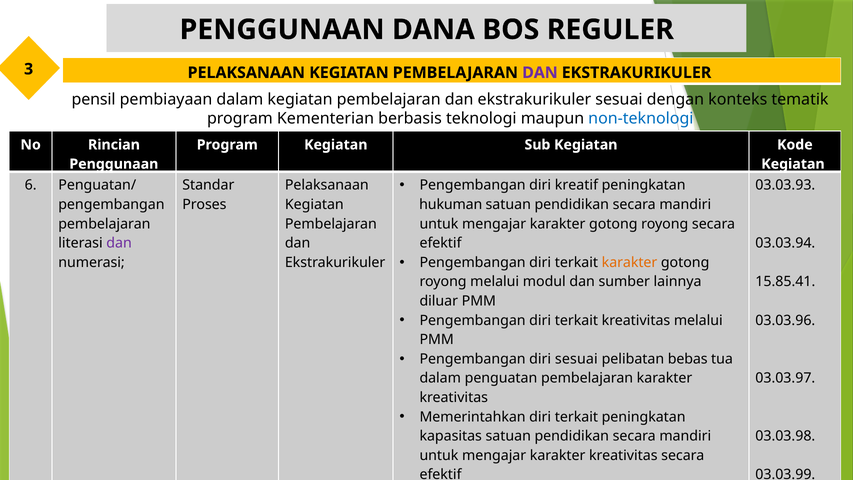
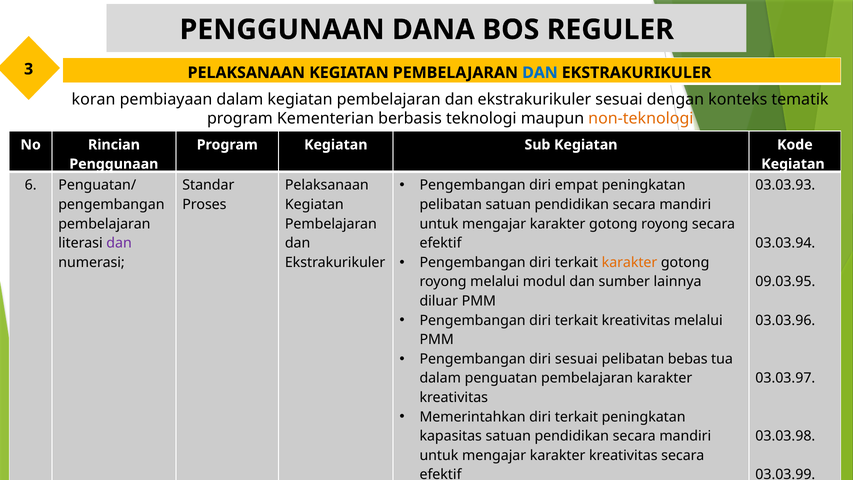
DAN colour: purple -> blue (540, 73)
pensil: pensil -> koran (94, 99)
non-teknologi colour: blue -> orange (641, 119)
kreatif: kreatif -> empat (576, 185)
hukuman: hukuman -> pelibatan (451, 205)
15.85.41: 15.85.41 -> 09.03.95 (785, 282)
